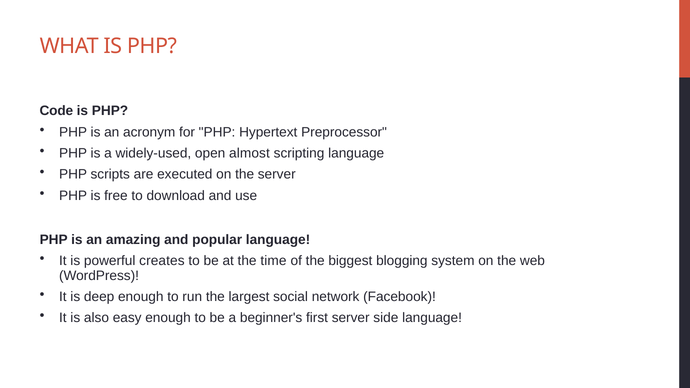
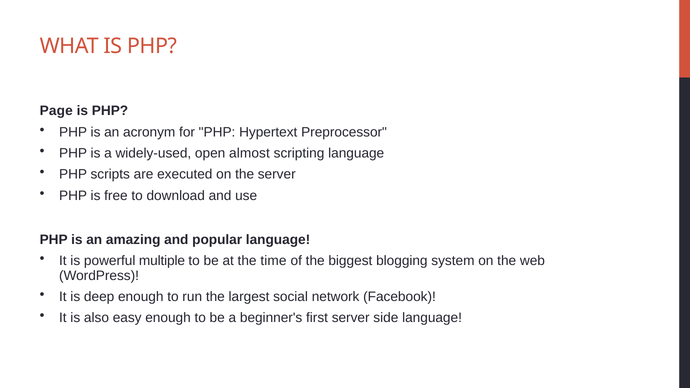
Code: Code -> Page (56, 111)
creates: creates -> multiple (162, 261)
